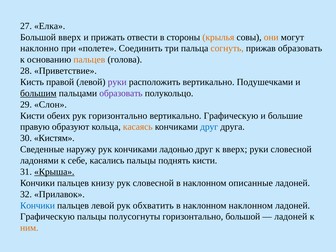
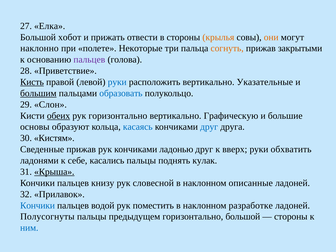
Большой вверх: вверх -> хобот (70, 37)
Соединить: Соединить -> Некоторые (141, 48)
прижав образовать: образовать -> закрытыми (300, 48)
пальцев colour: orange -> purple (89, 60)
Кисть underline: none -> present (32, 82)
руки colour: purple -> blue (117, 82)
Подушечками: Подушечками -> Указательные (265, 82)
образовать colour: purple -> blue (121, 93)
обеих underline: none -> present (59, 116)
правую: правую -> основы (35, 127)
касаясь colour: orange -> blue (138, 127)
Сведенные наружу: наружу -> прижав (81, 149)
руки словесной: словесной -> обхватить (291, 149)
поднять кисти: кисти -> кулак (205, 161)
пальцев левой: левой -> водой (103, 205)
обхватить: обхватить -> поместить (153, 205)
наклонном наклонном: наклонном -> разработке (251, 205)
Графическую: Графическую -> Полусогнуты (47, 217)
полусогнуты: полусогнуты -> предыдущем (134, 217)
ладоней: ладоней -> стороны (291, 217)
ним colour: orange -> blue (29, 228)
